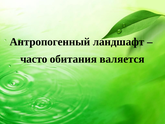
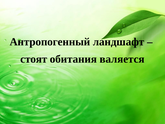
часто: часто -> стоят (34, 59)
